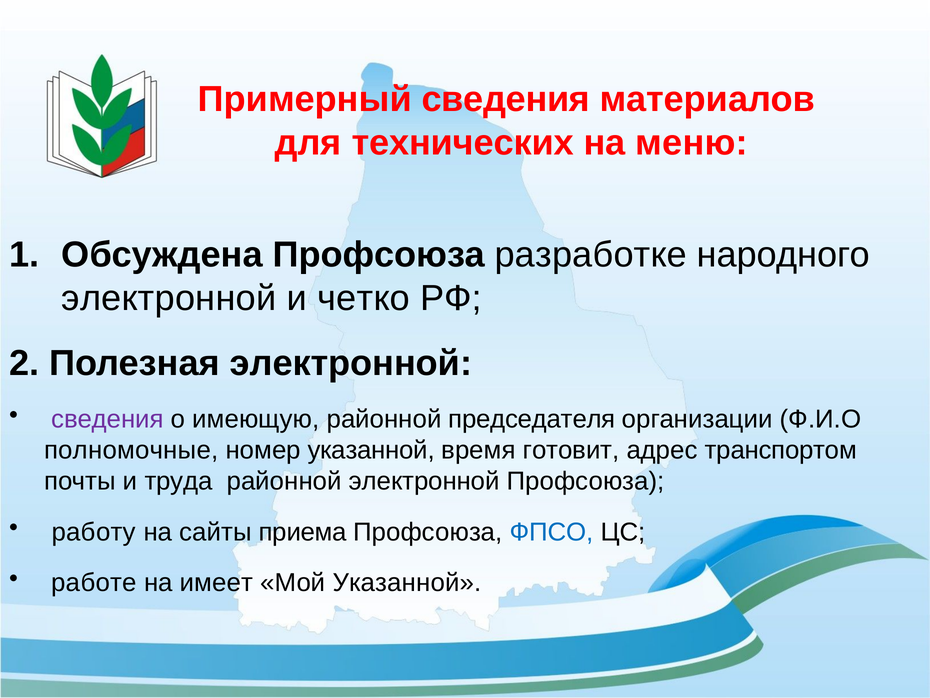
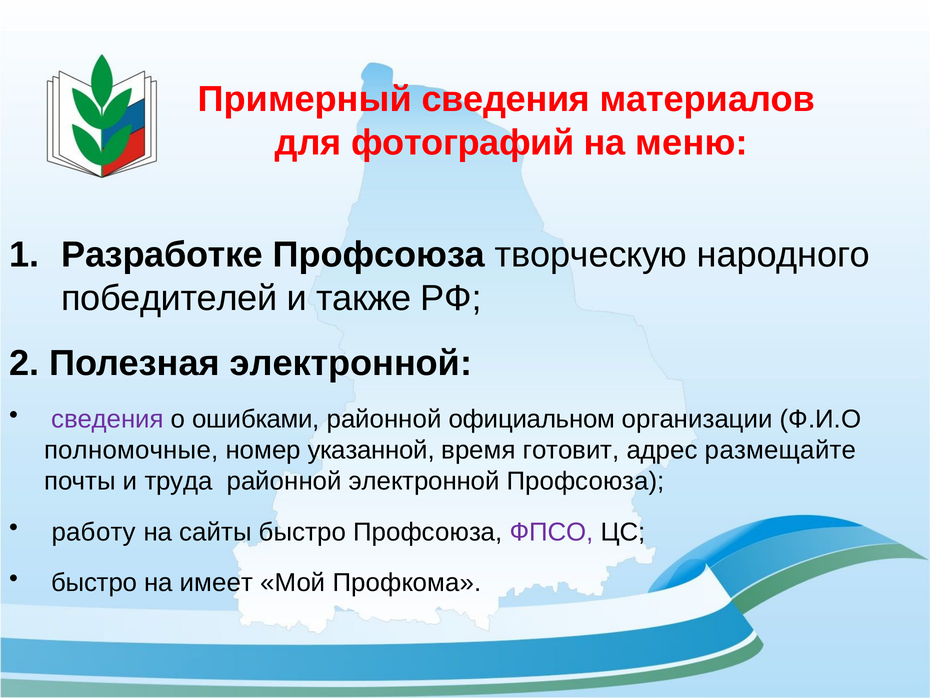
технических: технических -> фотографий (463, 143)
Обсуждена: Обсуждена -> Разработке (162, 254)
разработке: разработке -> творческую (591, 254)
электронной: электронной -> победителей (169, 298)
четко: четко -> также (364, 298)
имеющую: имеющую -> ошибками (256, 419)
председателя: председателя -> официальном (532, 419)
транспортом: транспортом -> размещайте (781, 450)
сайты приема: приема -> быстро (303, 532)
ФПСО colour: blue -> purple (552, 532)
работе: работе -> быстро (94, 582)
Мой Указанной: Указанной -> Профкома (407, 582)
